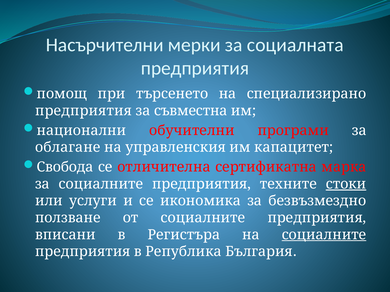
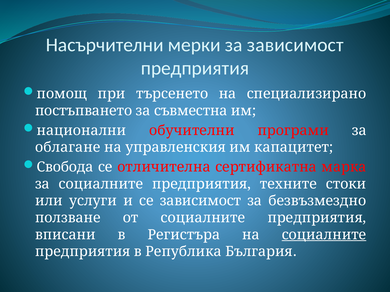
за социалната: социалната -> зависимост (295, 45)
предприятия: предприятия -> постъпването (84, 111)
стоки underline: present -> none (346, 184)
се икономика: икономика -> зависимост (201, 201)
